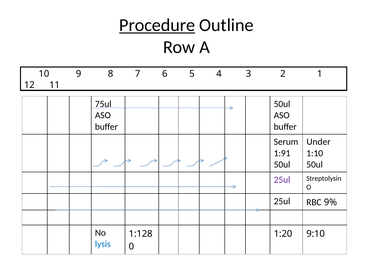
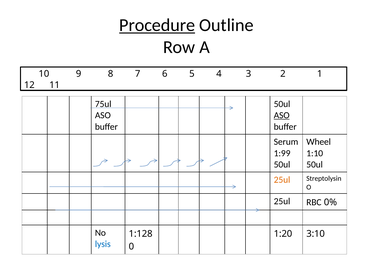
ASO underline: none -> present (282, 115)
Under: Under -> Wheel (319, 142)
1:91: 1:91 -> 1:99 (282, 153)
25ul colour: purple -> orange (282, 180)
9%: 9% -> 0% (330, 202)
9:10: 9:10 -> 3:10 (316, 234)
